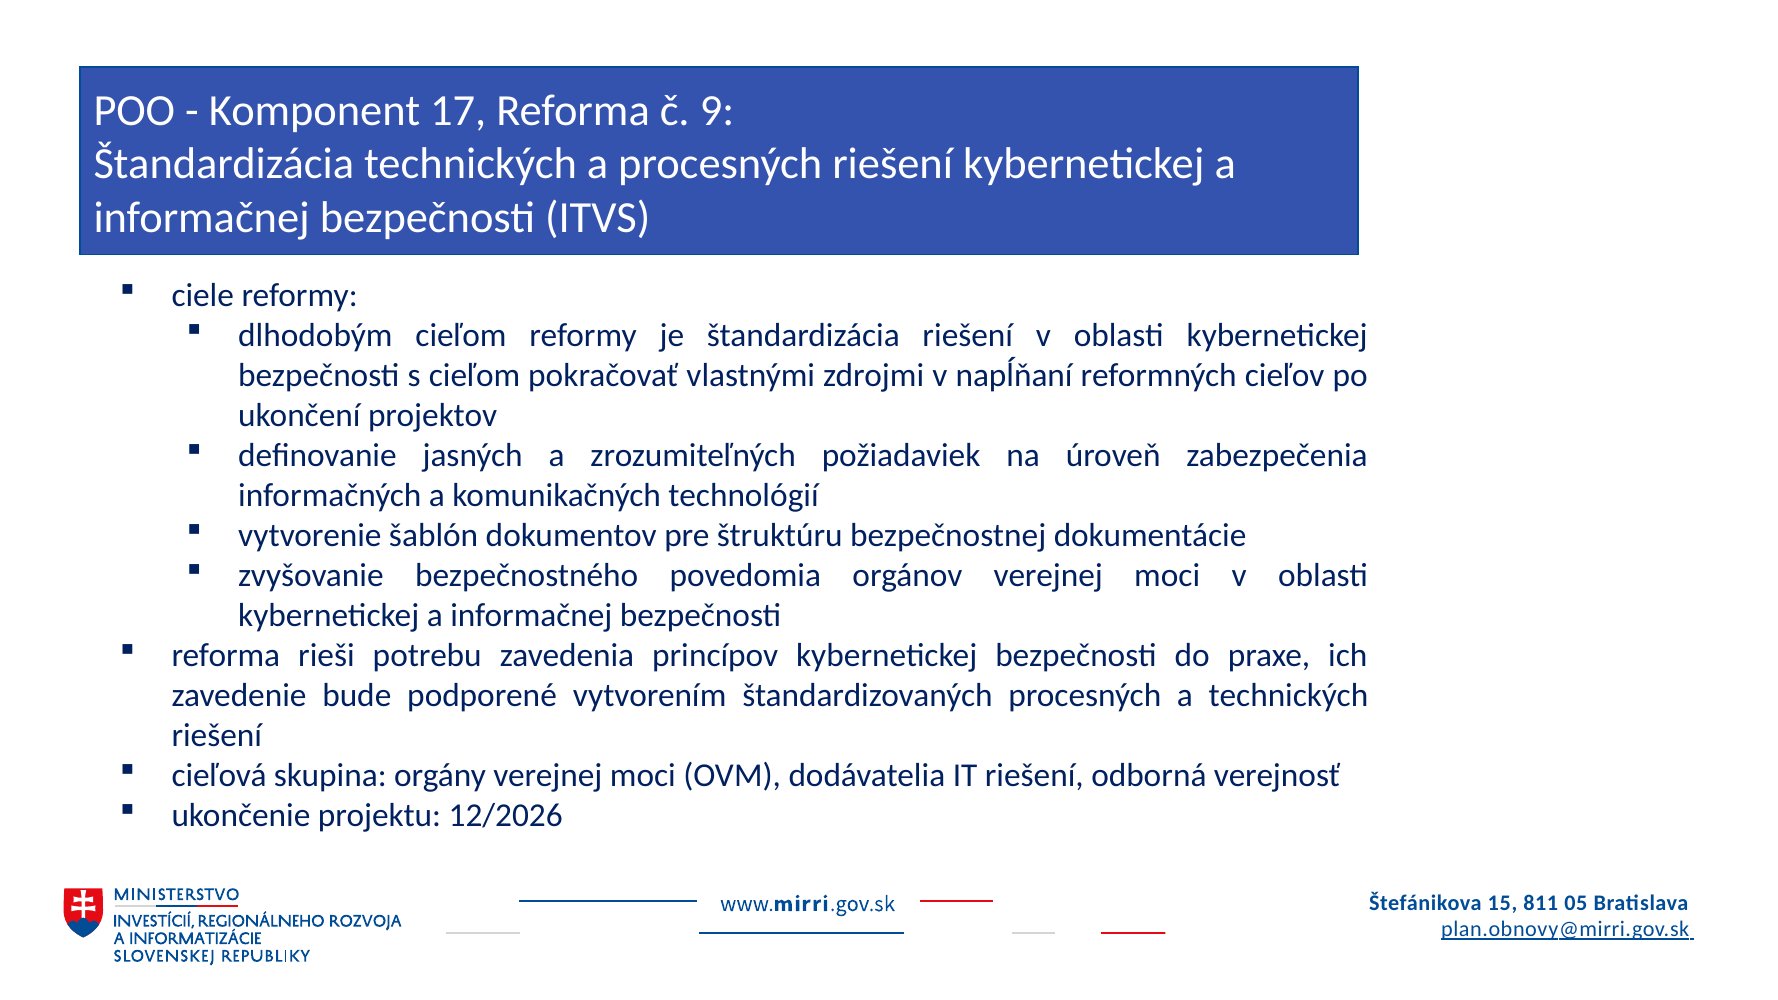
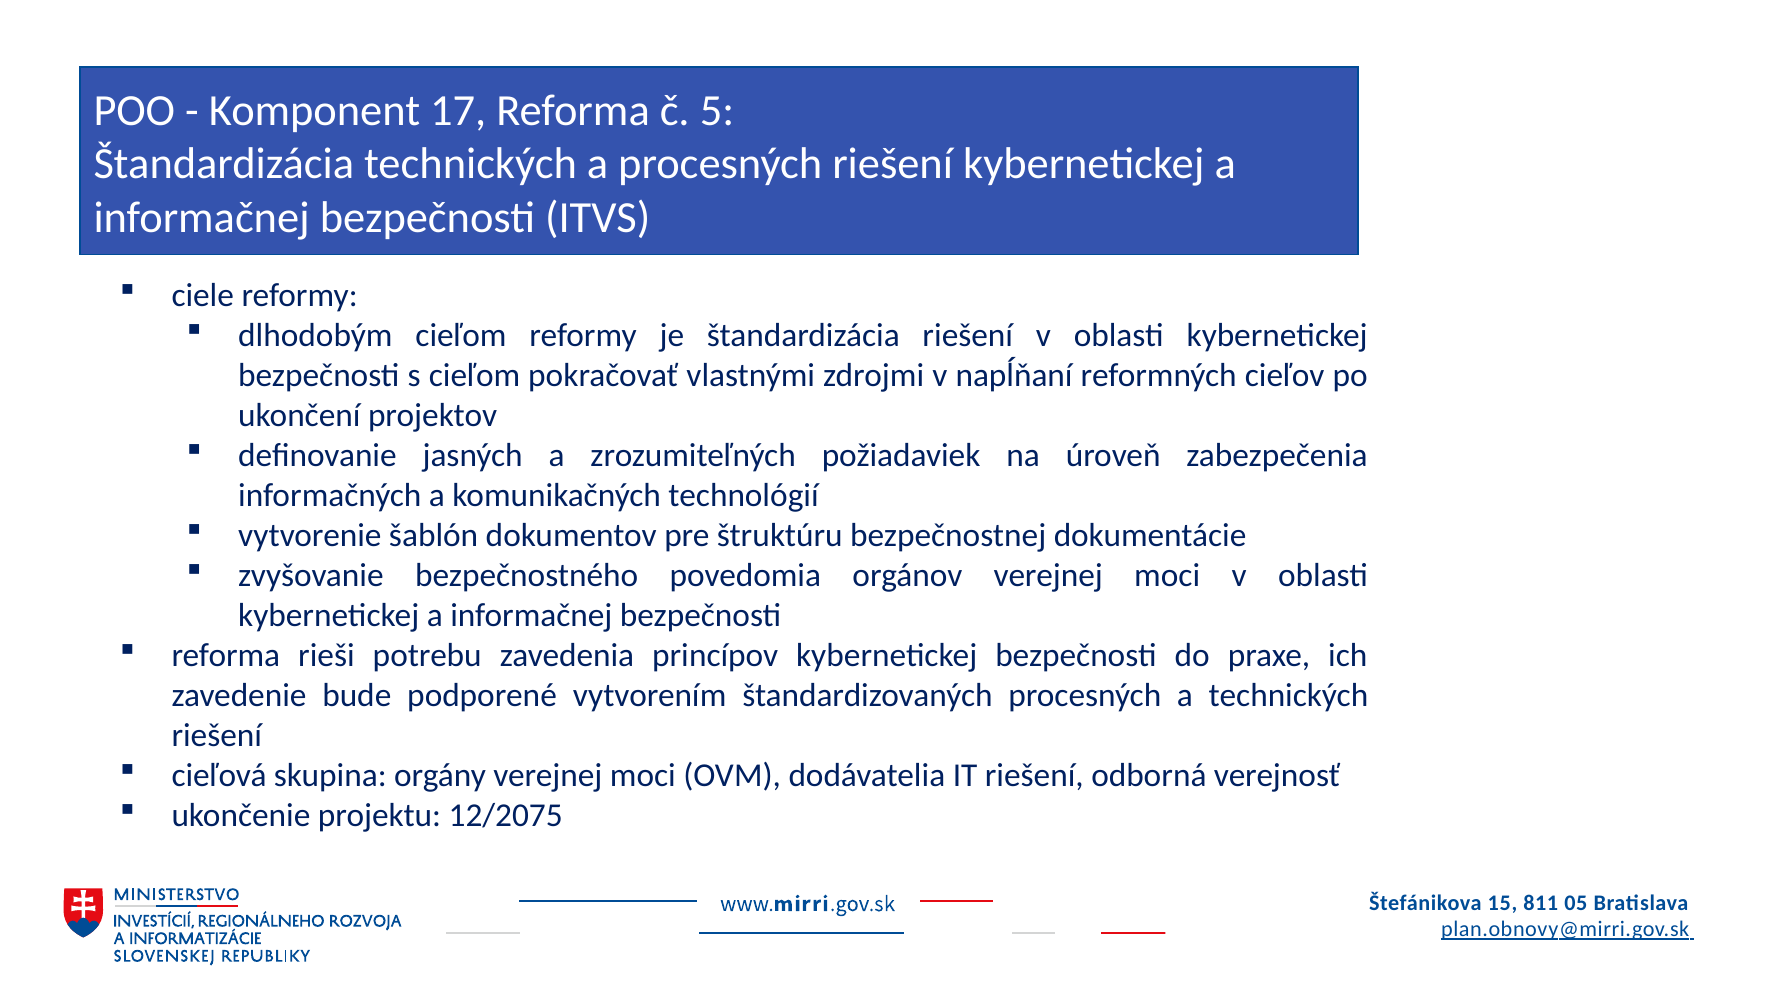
9: 9 -> 5 (717, 111)
12/2026: 12/2026 -> 12/2075 (506, 816)
